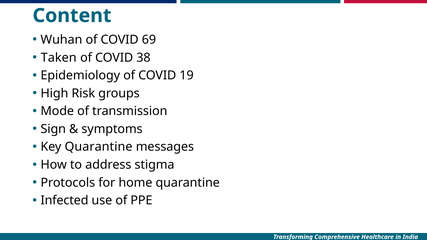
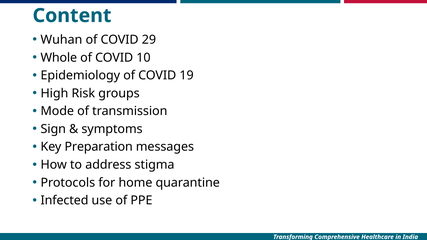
69: 69 -> 29 (149, 40)
Taken: Taken -> Whole (59, 58)
38: 38 -> 10 (143, 58)
Key Quarantine: Quarantine -> Preparation (99, 147)
